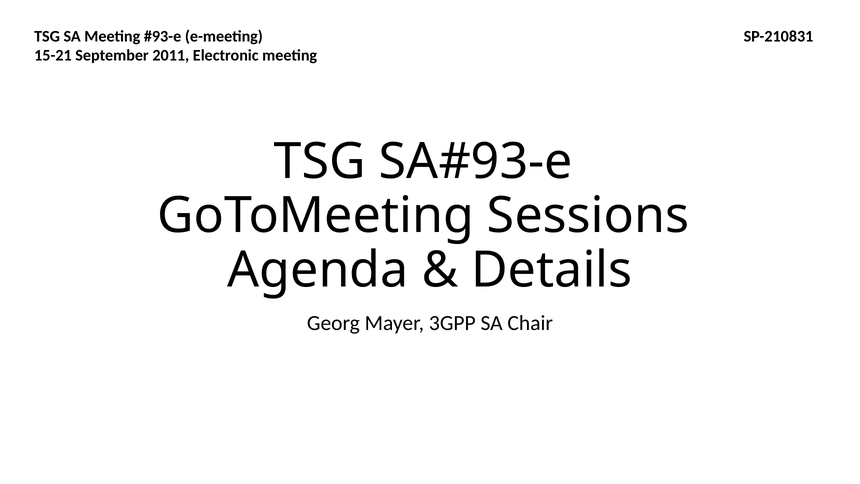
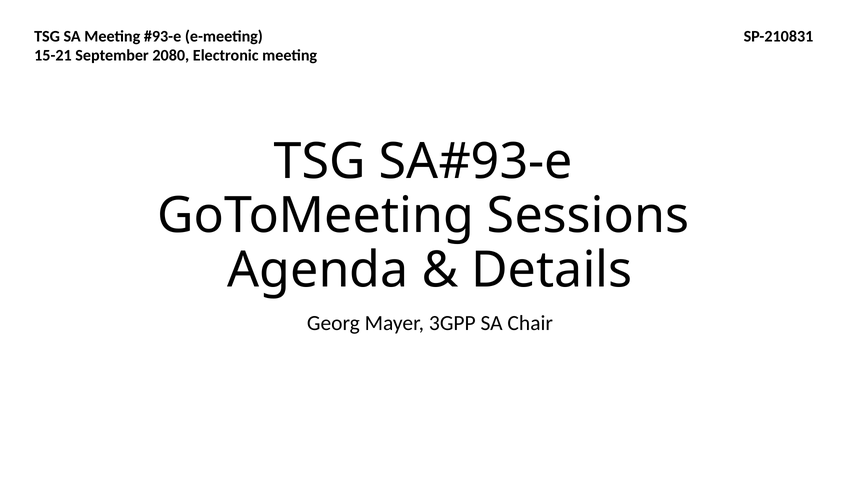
2011: 2011 -> 2080 (171, 56)
